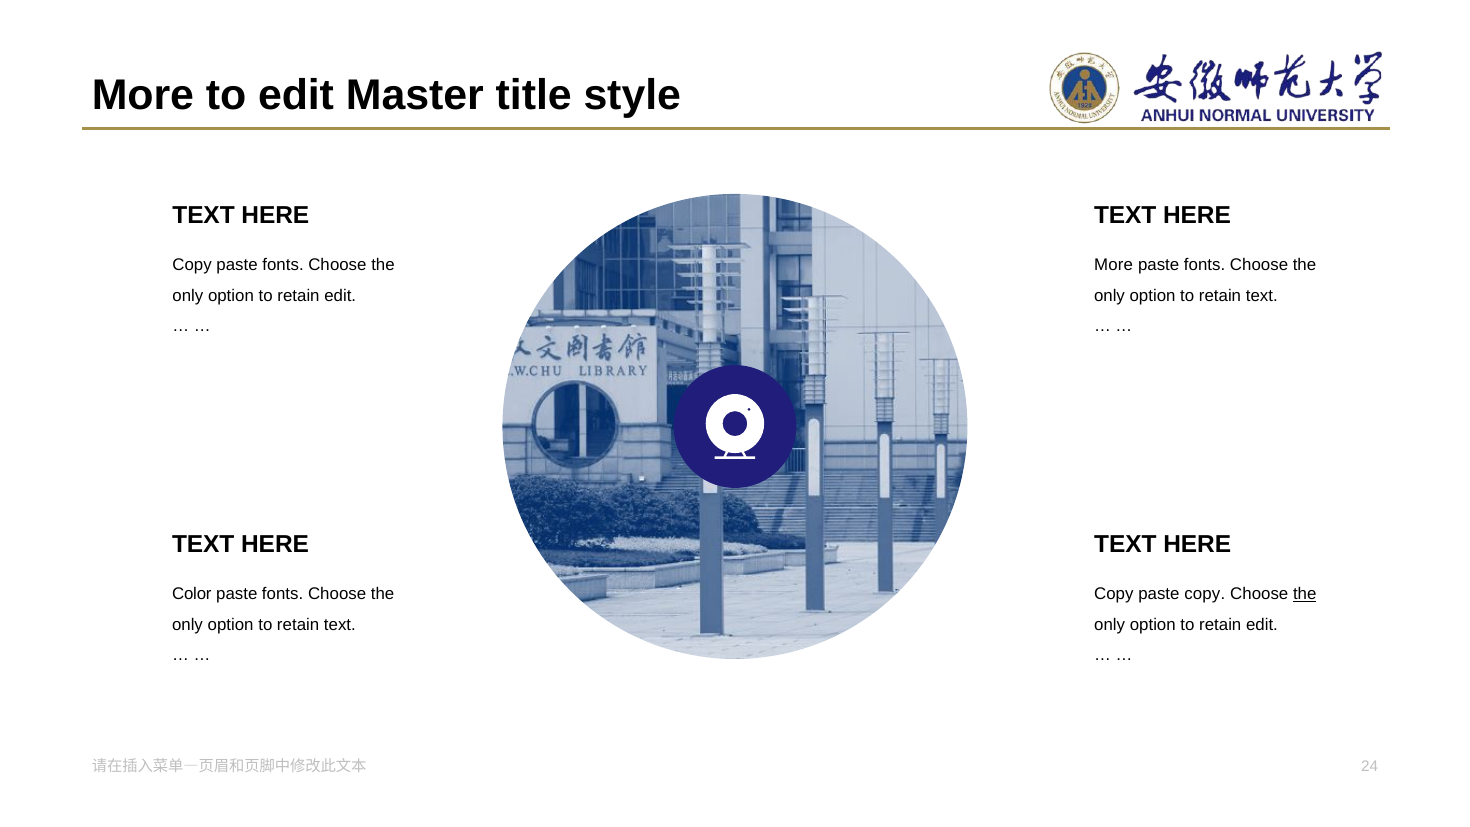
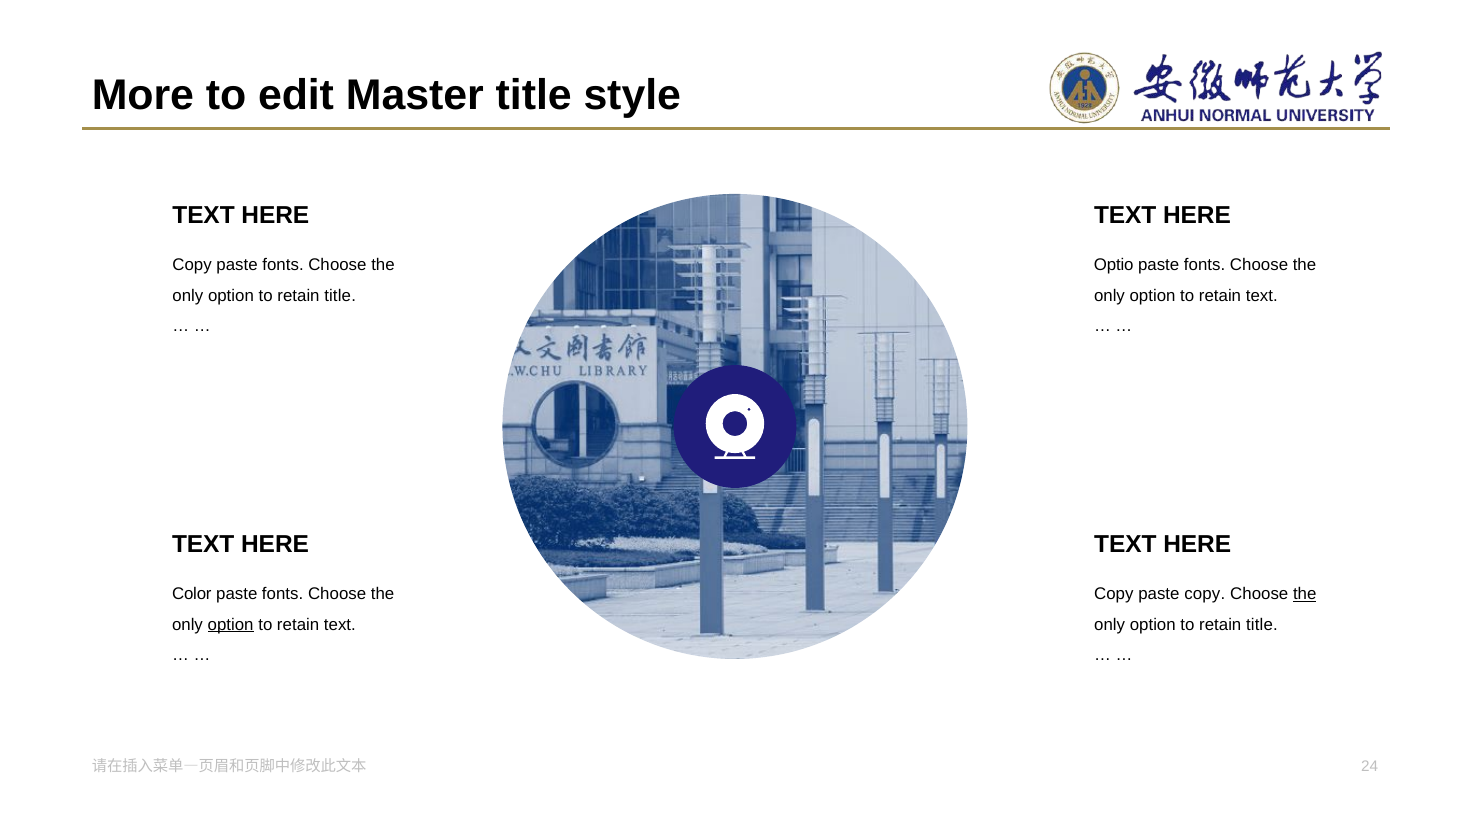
More: More -> Optio (1114, 265)
edit: edit -> title (340, 296)
option underline: none -> present (231, 624)
edit: edit -> title (1262, 624)
